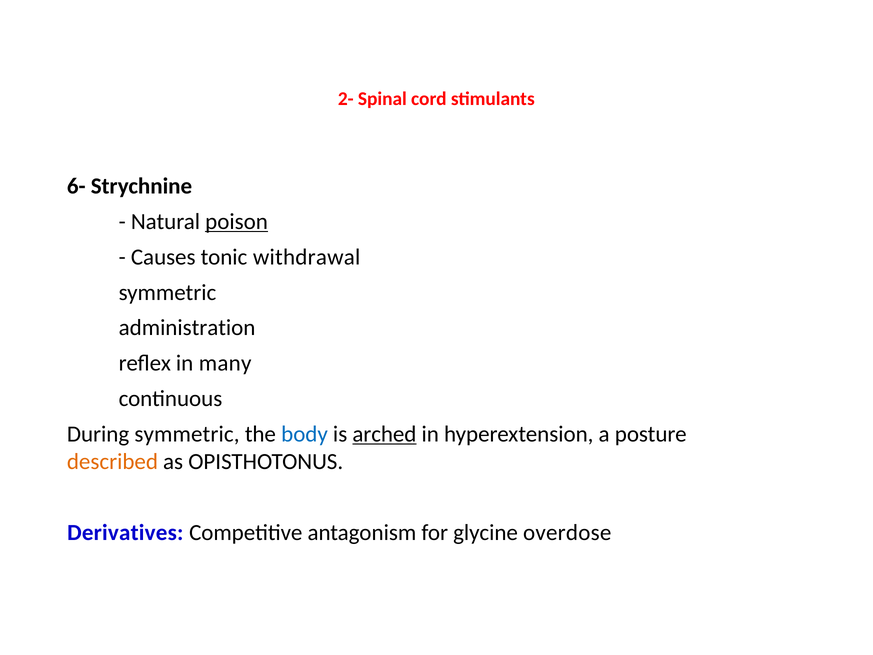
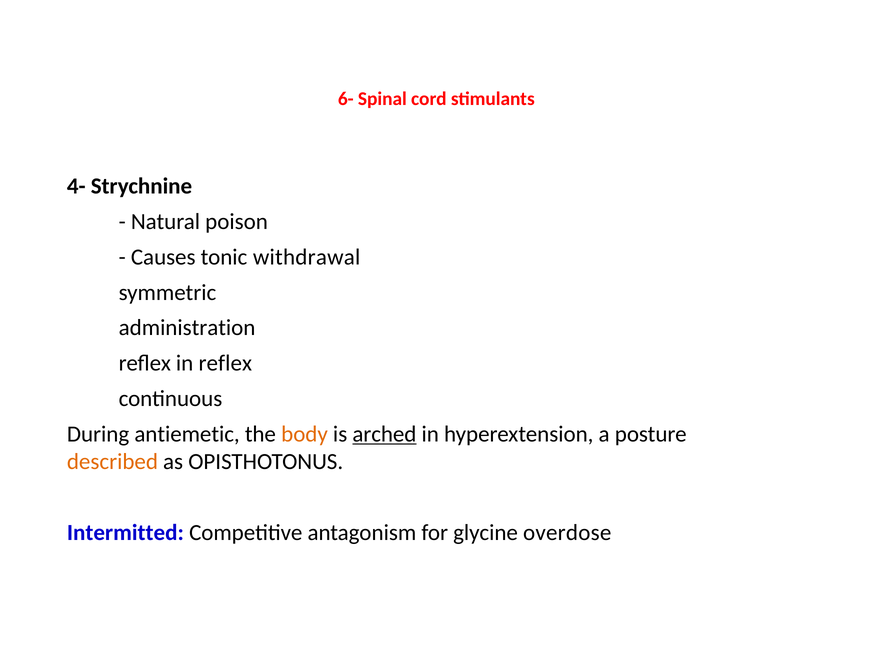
2-: 2- -> 6- (346, 99)
6-: 6- -> 4- (76, 186)
poison underline: present -> none (237, 222)
in many: many -> reflex (225, 363)
During symmetric: symmetric -> antiemetic (187, 434)
body colour: blue -> orange (305, 434)
Derivatives: Derivatives -> Intermitted (125, 532)
